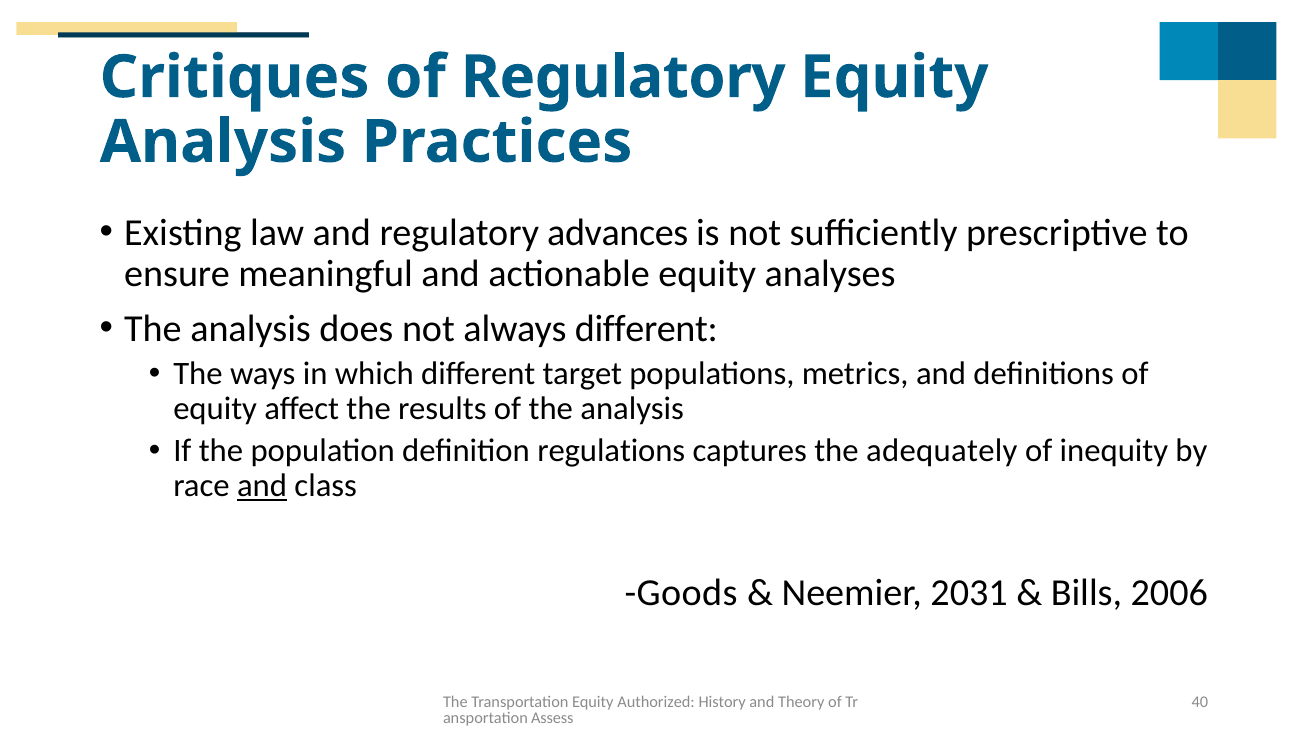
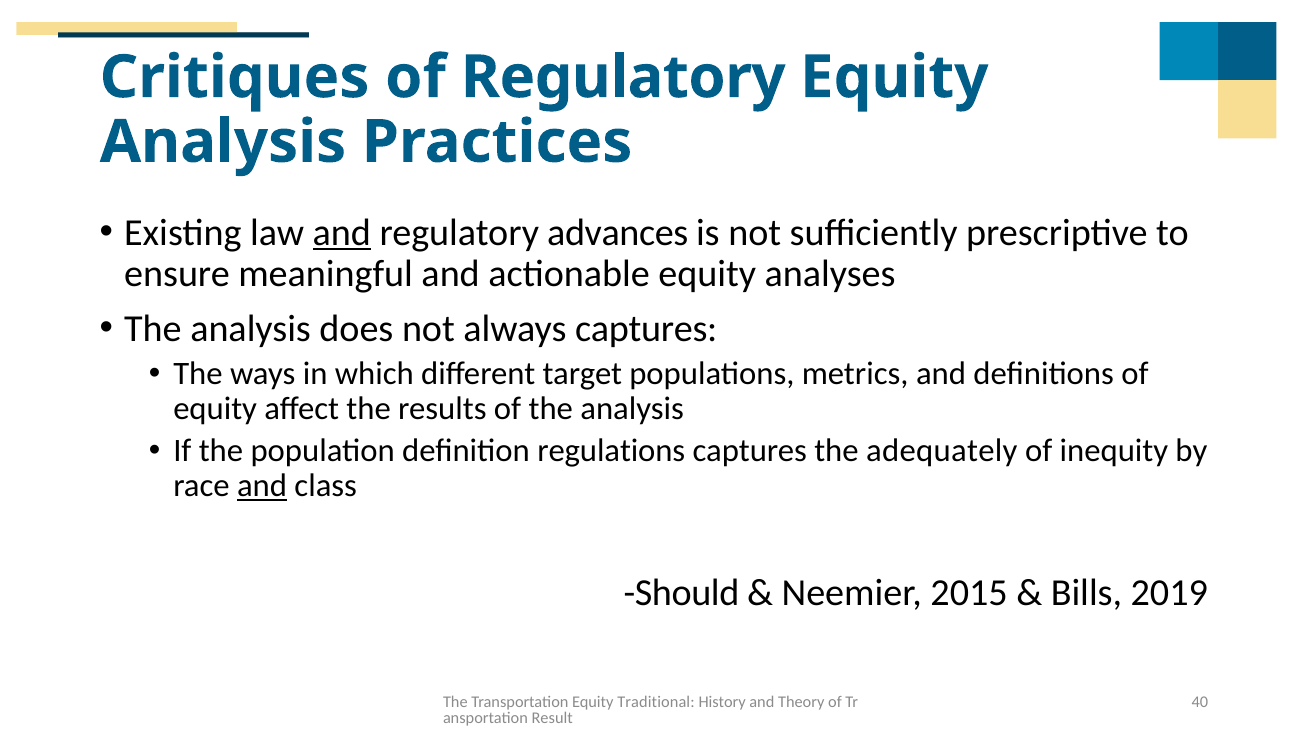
and underline: none -> present (342, 233)
always different: different -> captures (646, 329)
Goods: Goods -> Should (681, 593)
2031: 2031 -> 2015 (969, 593)
2006: 2006 -> 2019 (1169, 593)
Authorized: Authorized -> Traditional (656, 702)
Assess: Assess -> Result (552, 719)
